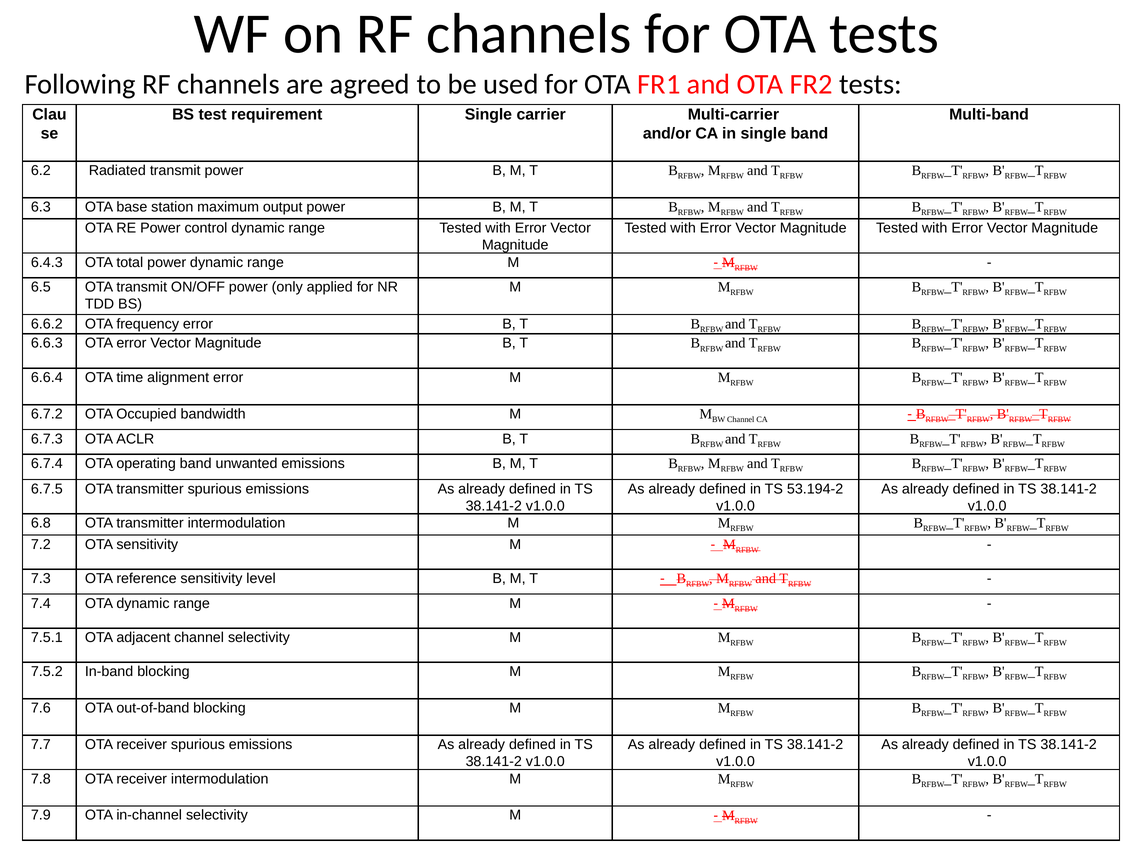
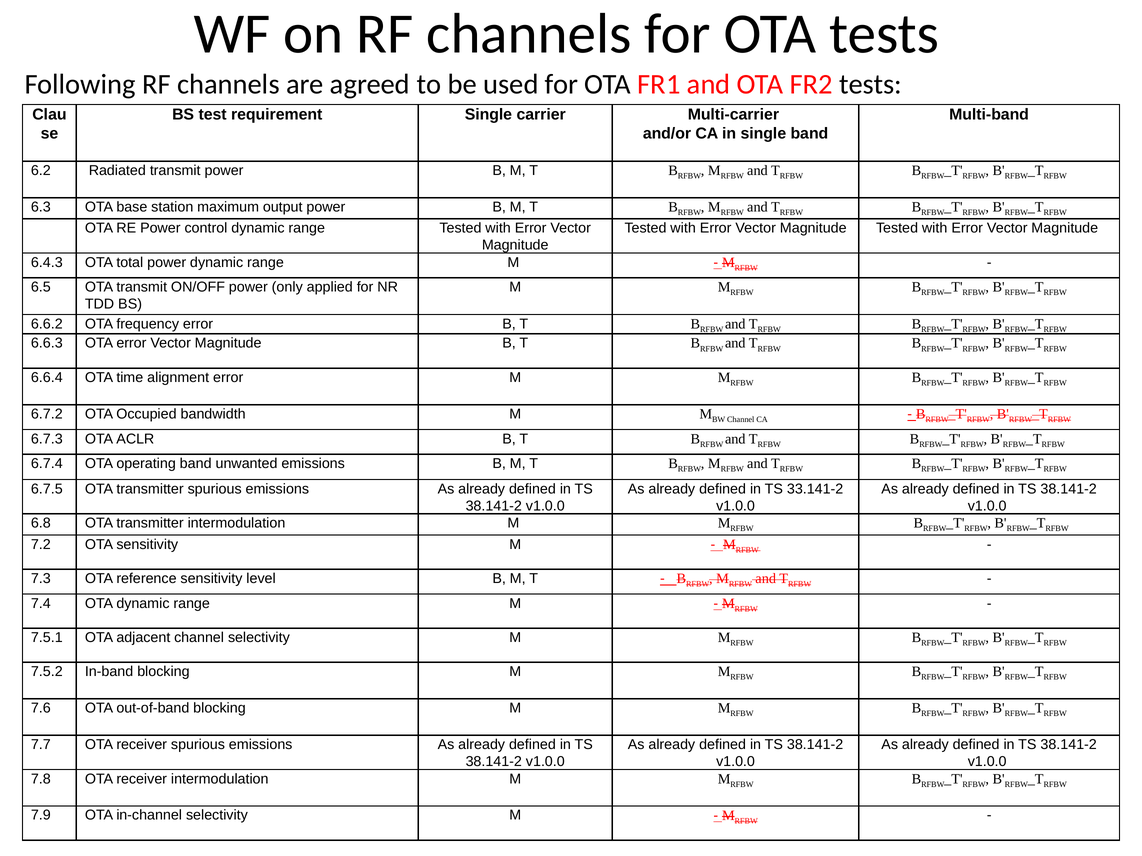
53.194-2: 53.194-2 -> 33.141-2 (815, 489)
